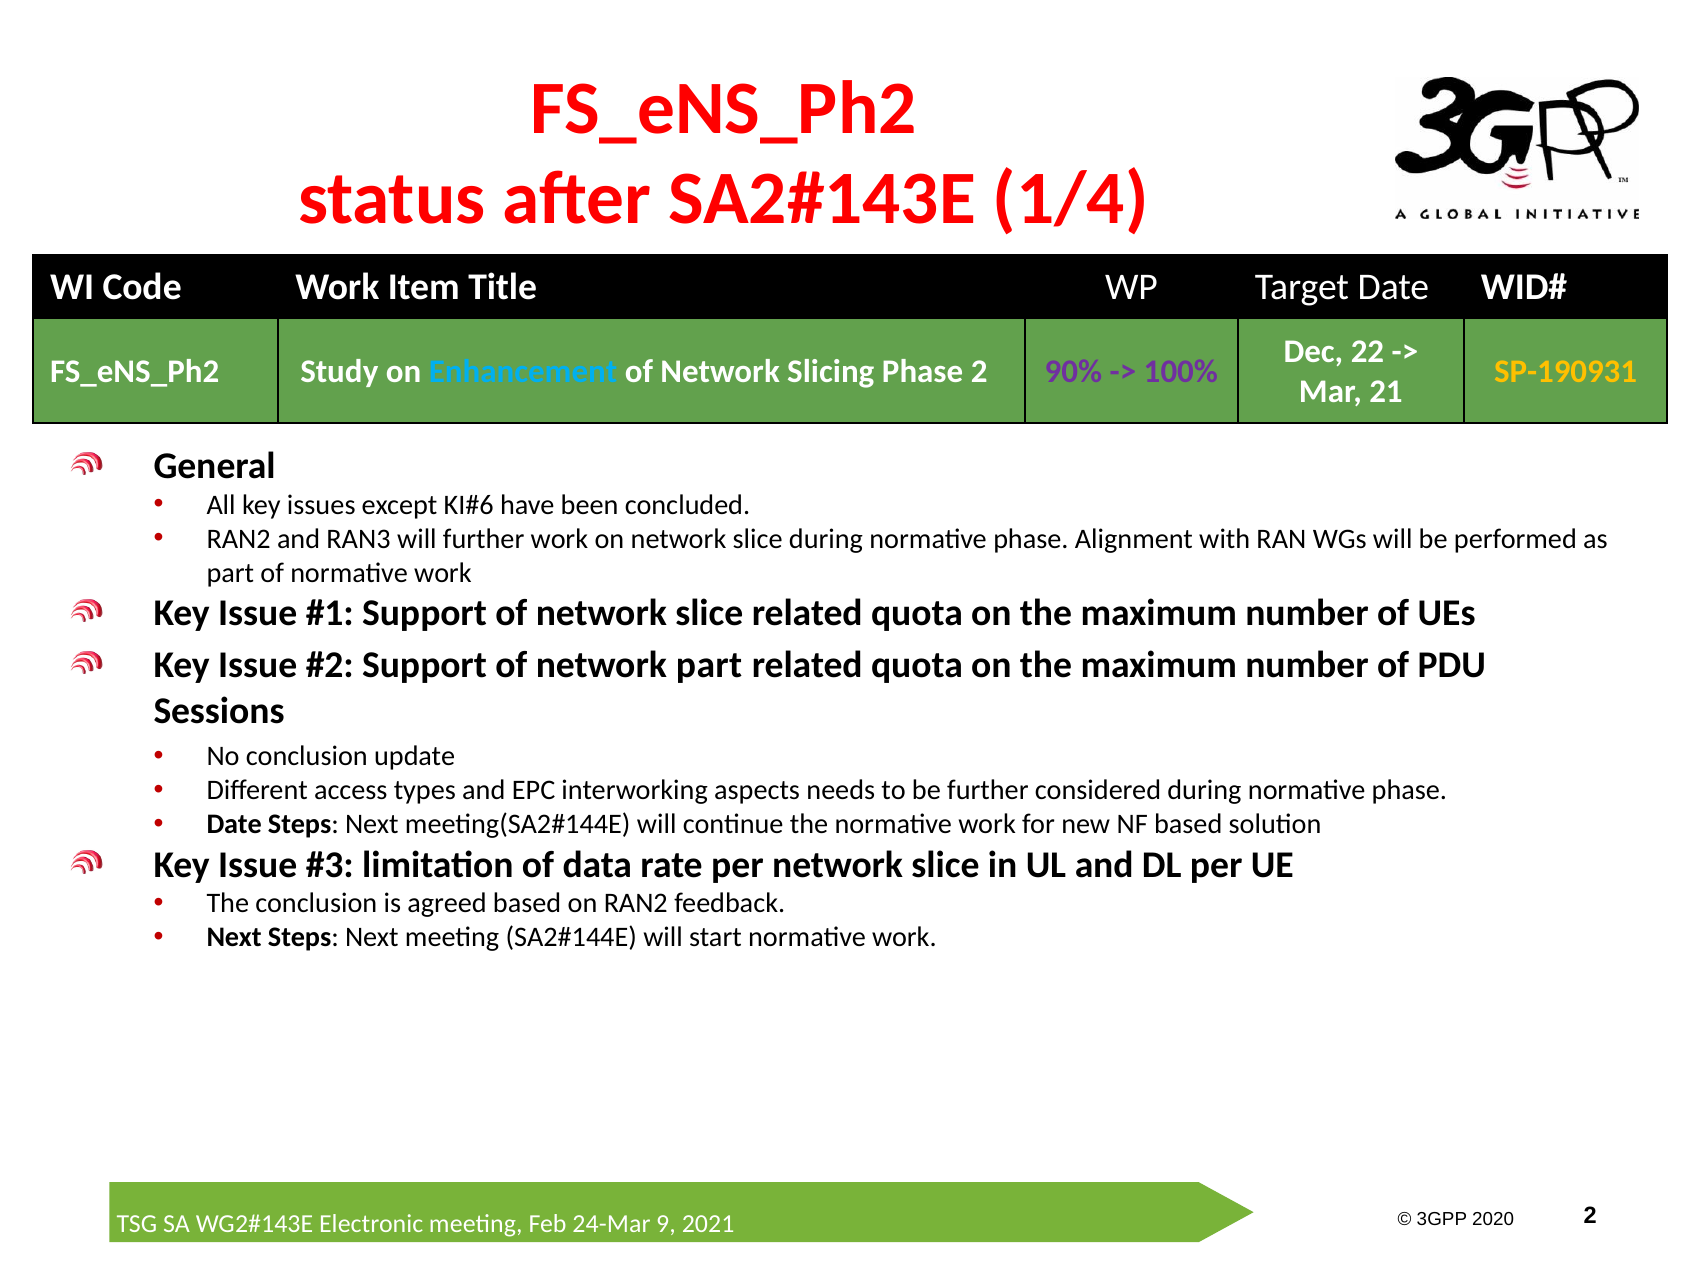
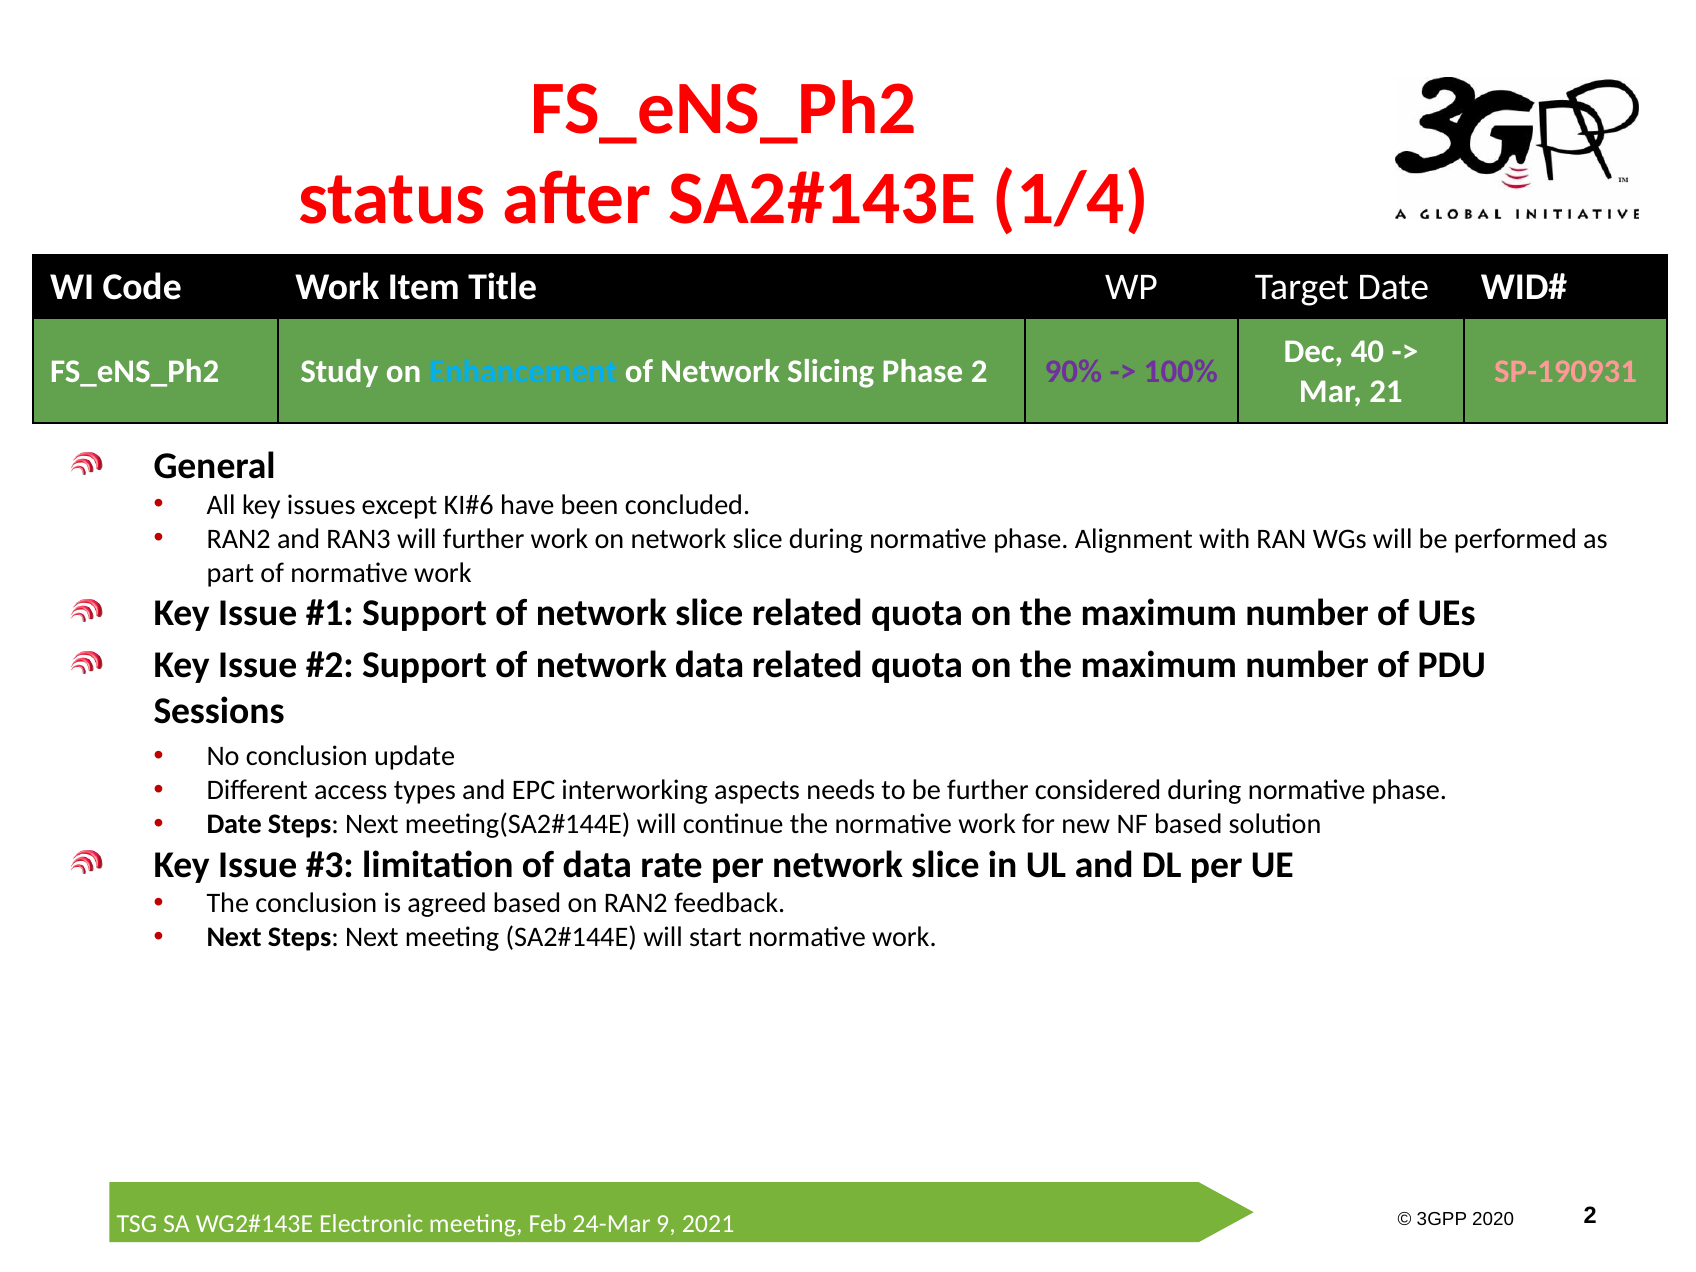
22: 22 -> 40 (1368, 351)
SP-190931 colour: yellow -> pink (1566, 371)
network part: part -> data (709, 665)
